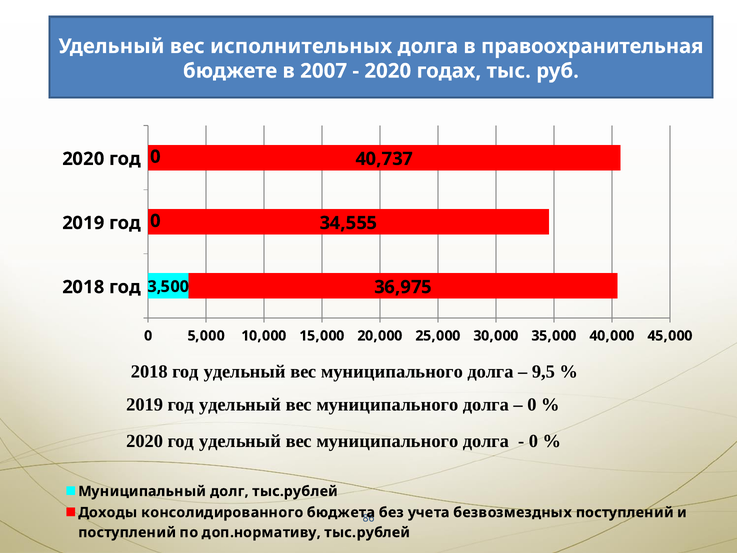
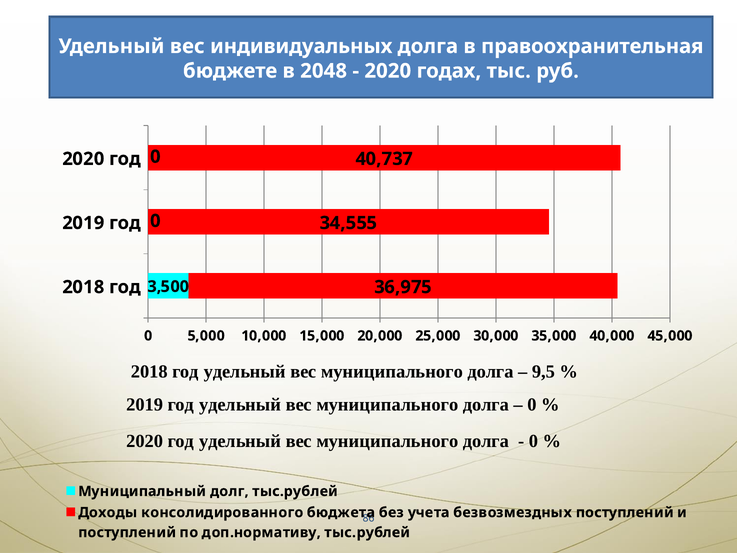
исполнительных: исполнительных -> индивидуальных (301, 46)
2007: 2007 -> 2048 (324, 71)
